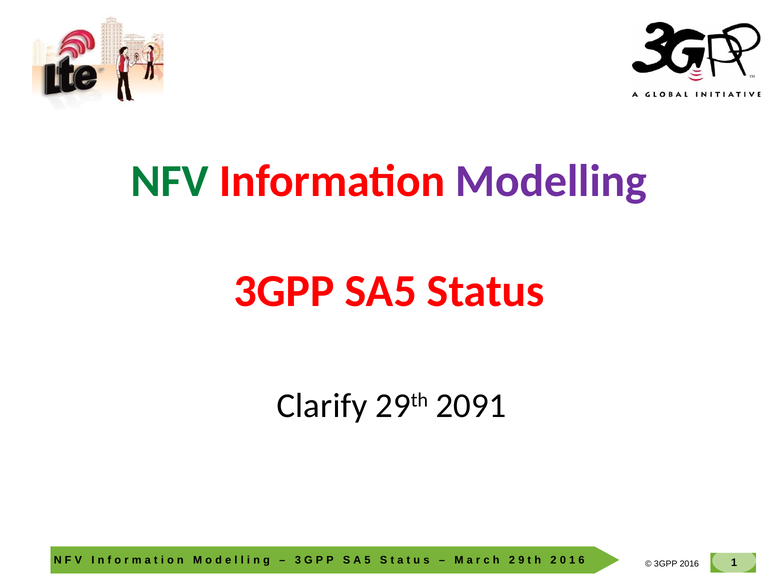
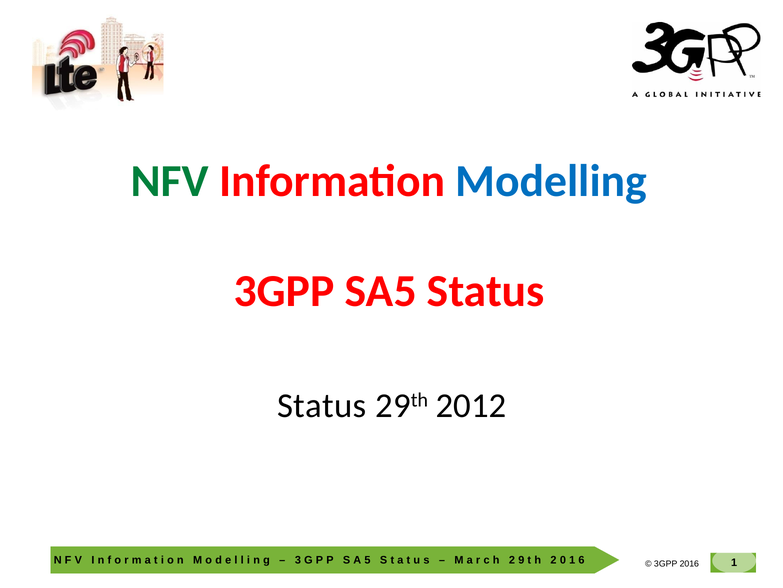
Modelling colour: purple -> blue (551, 181)
Clarify: Clarify -> Status (322, 405)
29th 2091: 2091 -> 2012 (471, 405)
